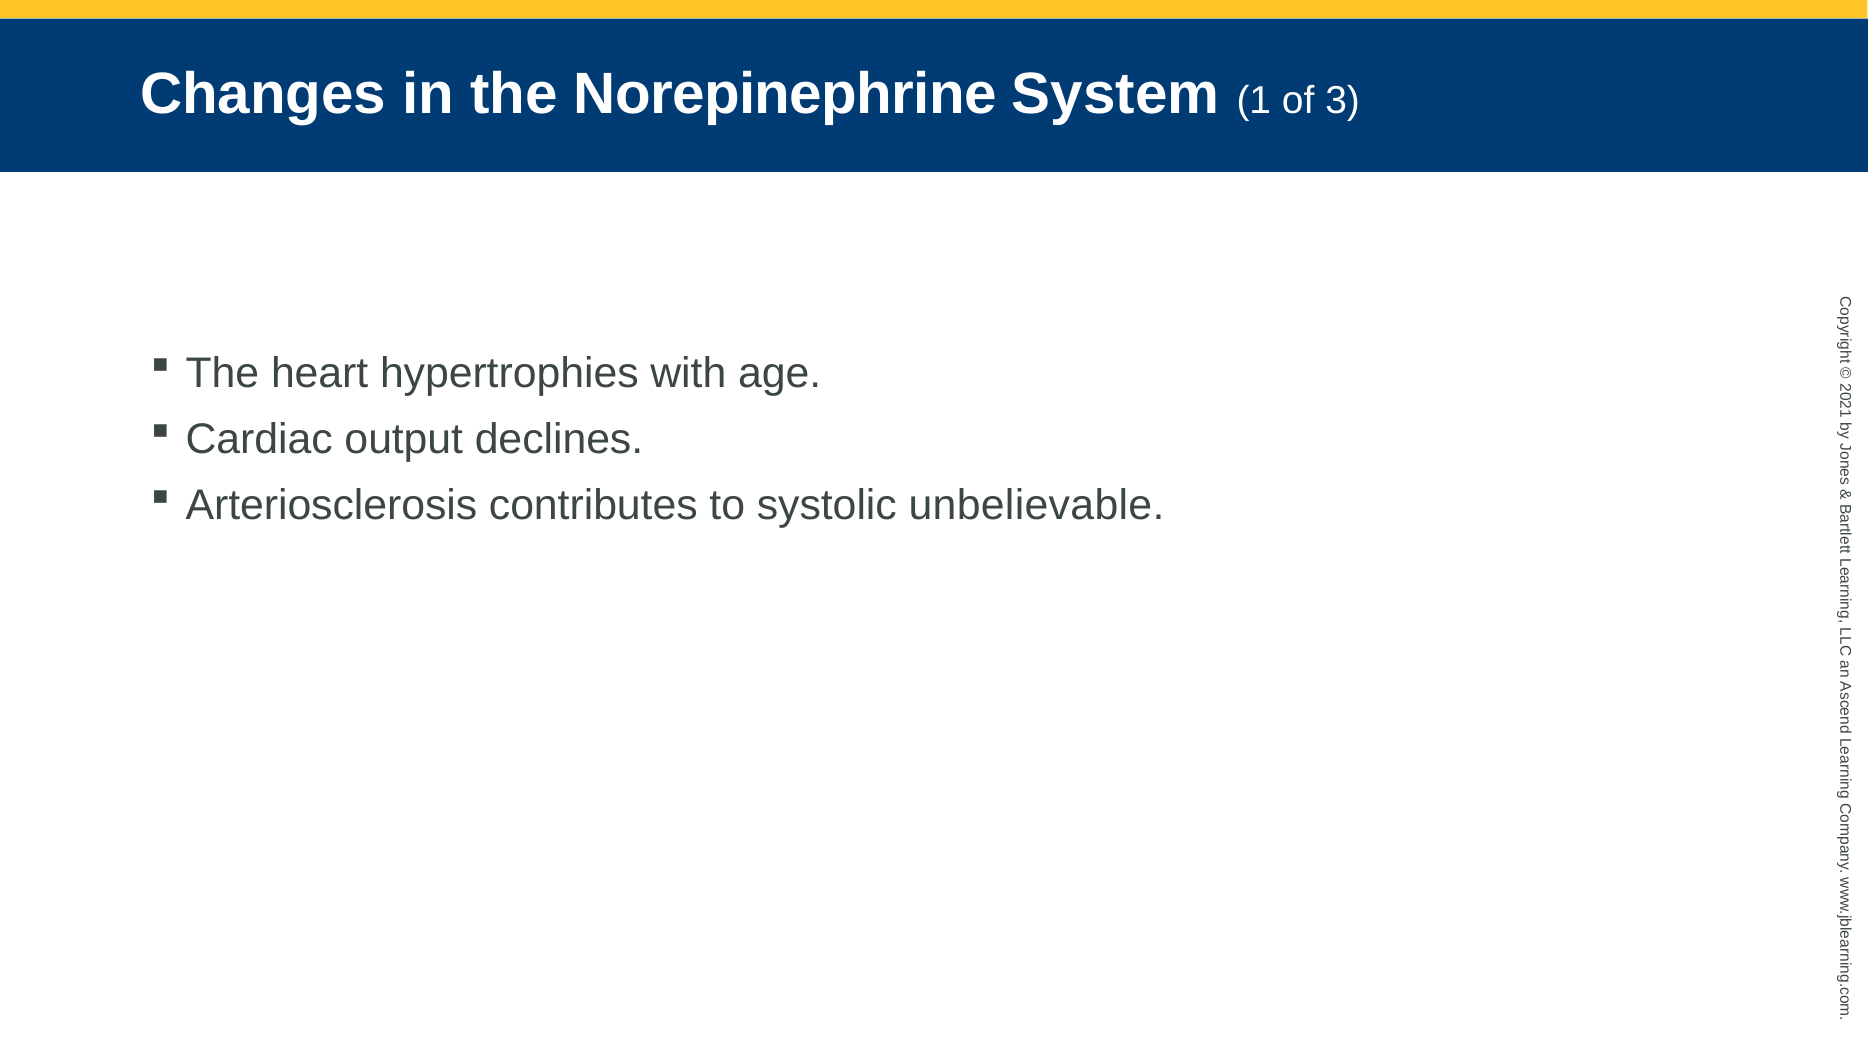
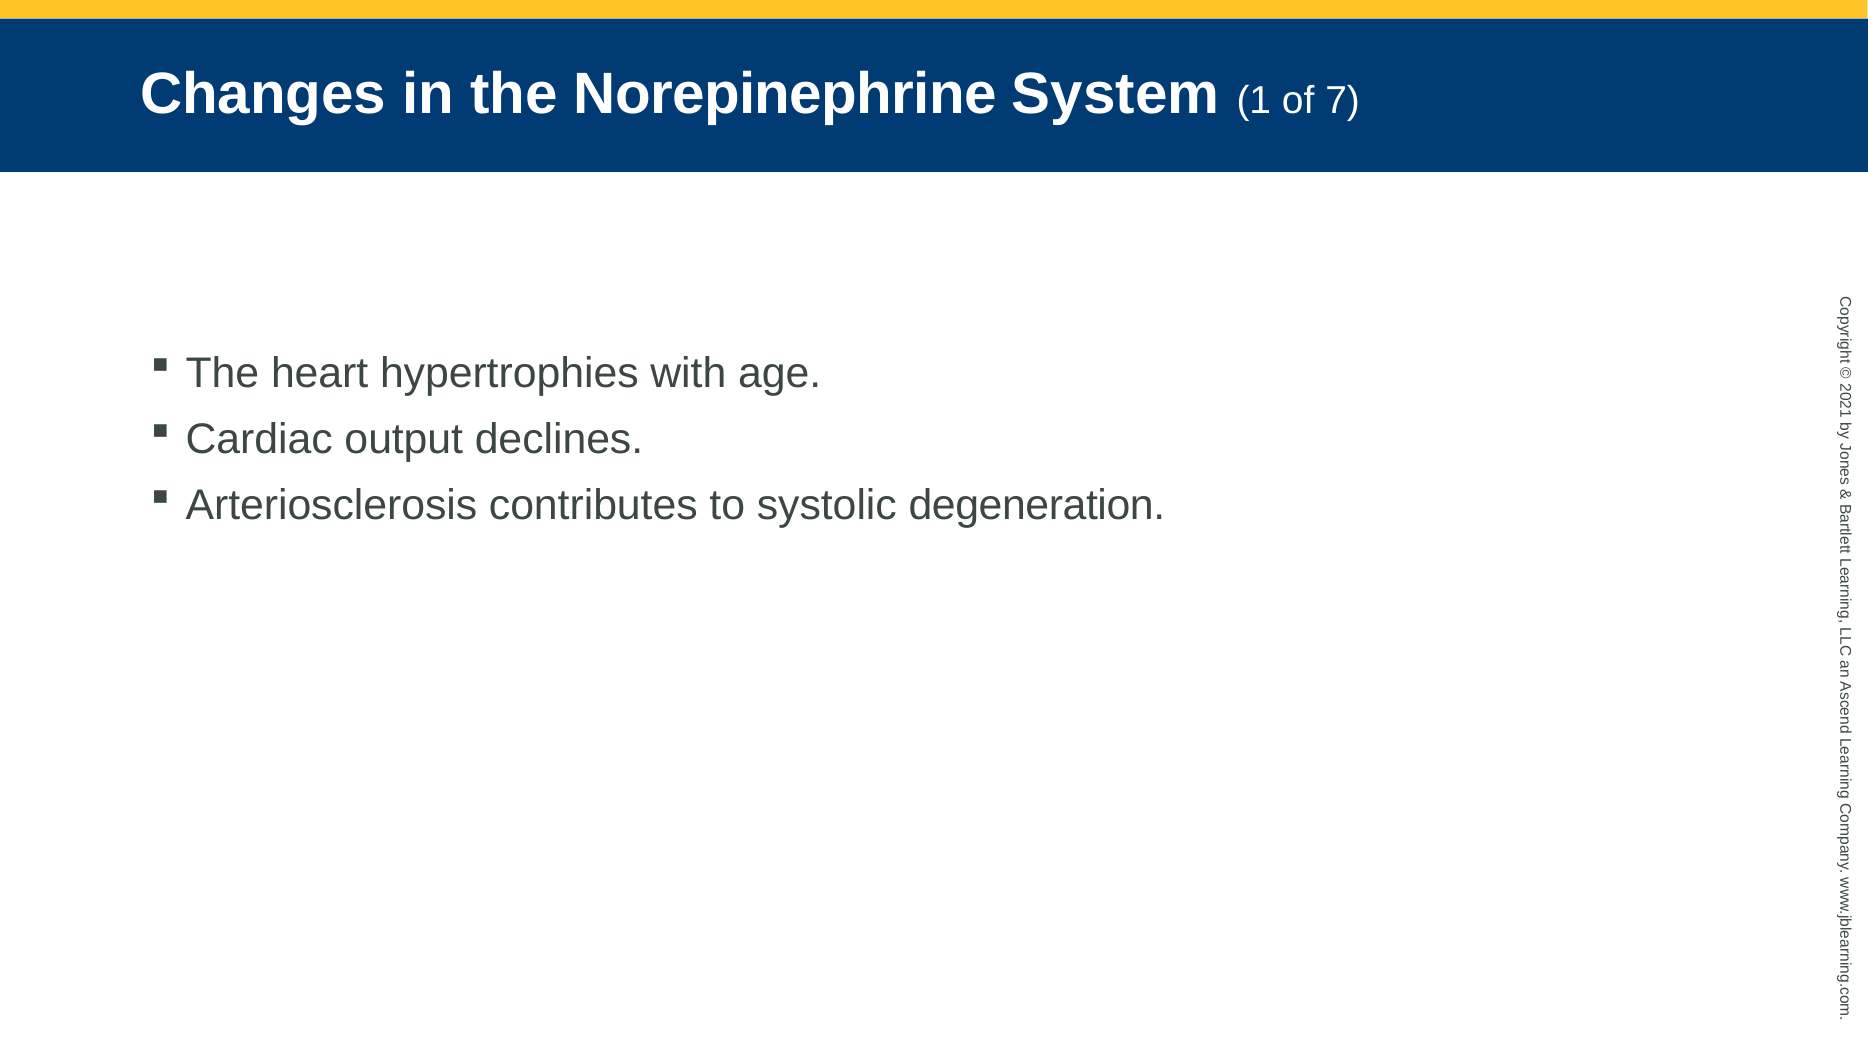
3: 3 -> 7 (1343, 100)
unbelievable: unbelievable -> degeneration (1037, 506)
